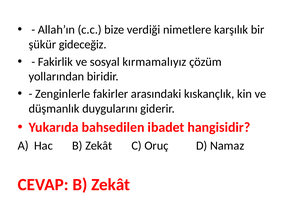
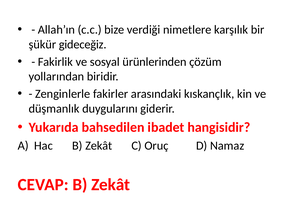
kırmamalıyız: kırmamalıyız -> ürünlerinden (155, 62)
